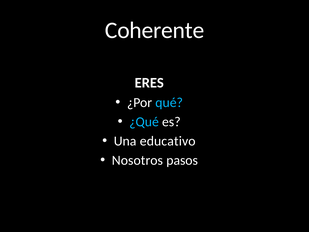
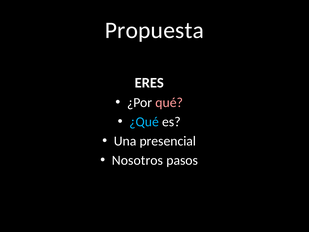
Coherente: Coherente -> Propuesta (154, 30)
qué colour: light blue -> pink (169, 103)
educativo: educativo -> presencial (168, 141)
